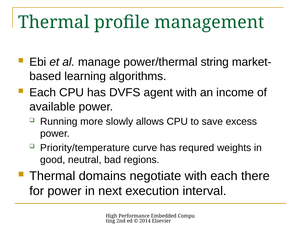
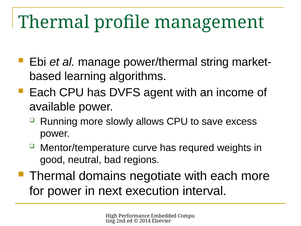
Priority/temperature: Priority/temperature -> Mentor/temperature (85, 148)
each there: there -> more (255, 176)
